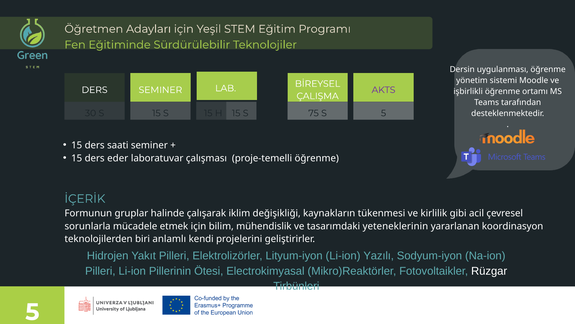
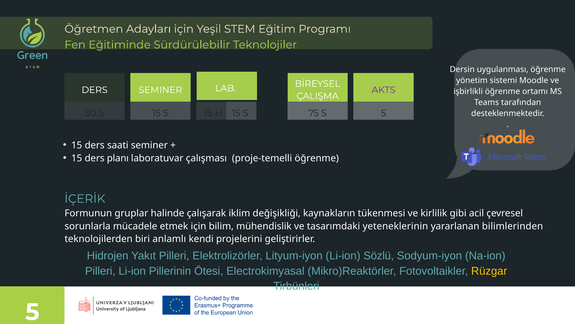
eder: eder -> planı (118, 158)
koordinasyon: koordinasyon -> bilimlerinden (512, 226)
Yazılı: Yazılı -> Sözlü (379, 256)
Rüzgar colour: white -> yellow (489, 271)
